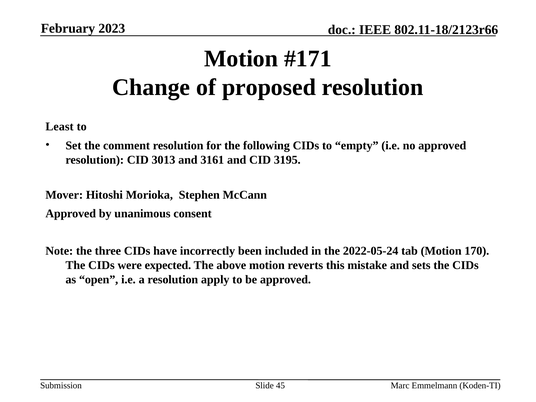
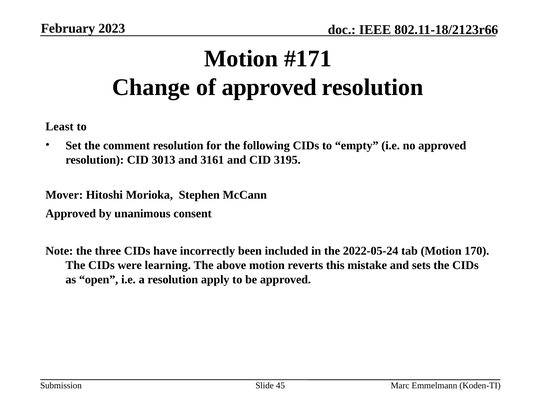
of proposed: proposed -> approved (269, 87)
expected: expected -> learning (168, 265)
